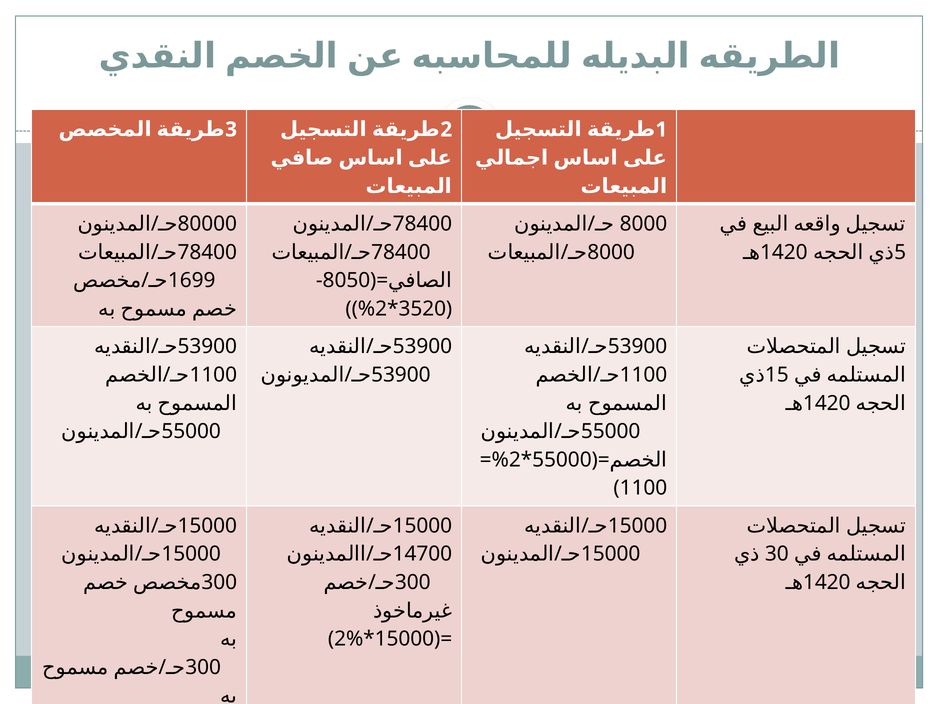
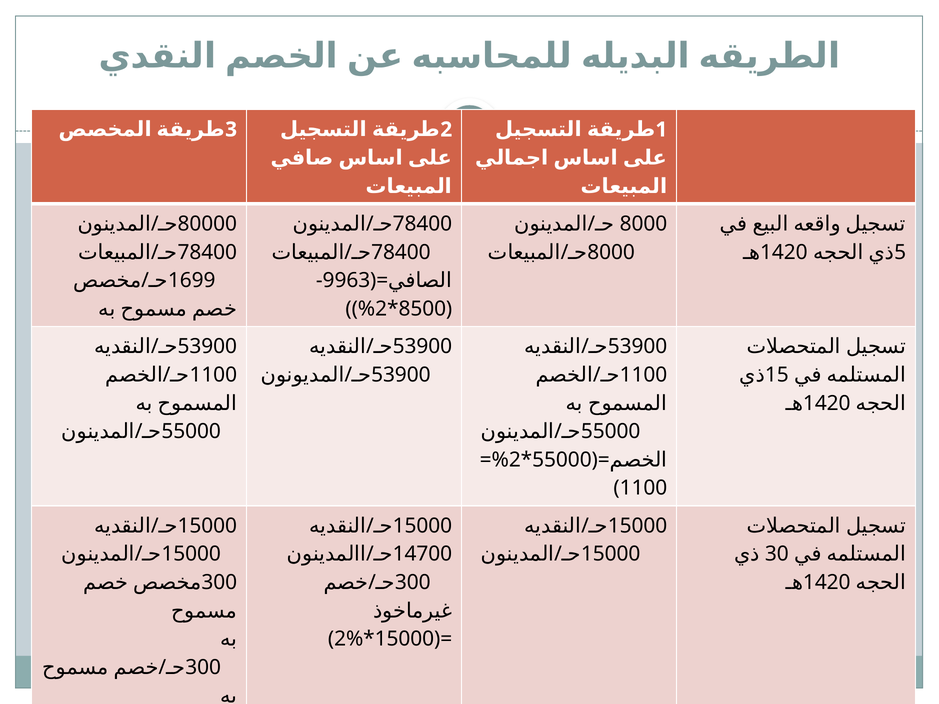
8050: 8050 -> 9963 (346, 281)
3520: 3520 -> 8500 (422, 309)
